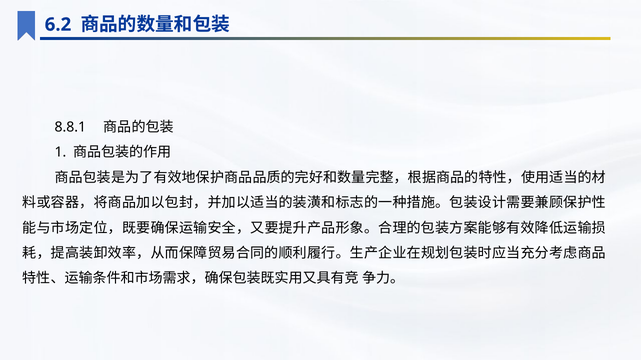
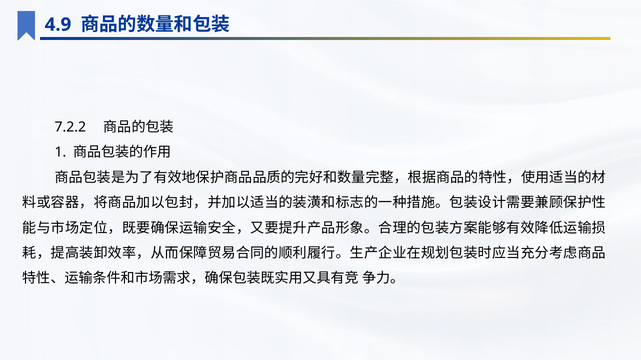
6.2: 6.2 -> 4.9 (58, 25)
8.8.1: 8.8.1 -> 7.2.2 (70, 127)
